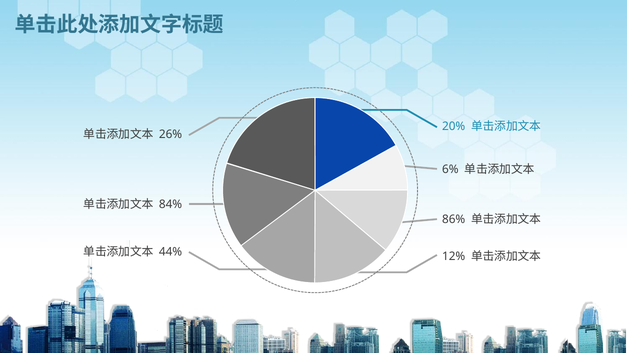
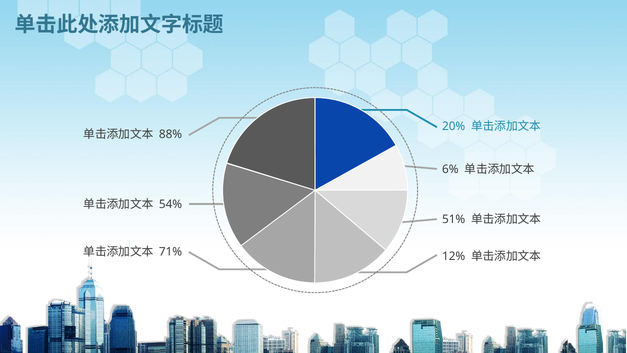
26%: 26% -> 88% (171, 134)
84%: 84% -> 54% (171, 204)
86%: 86% -> 51% (454, 219)
44%: 44% -> 71% (171, 252)
